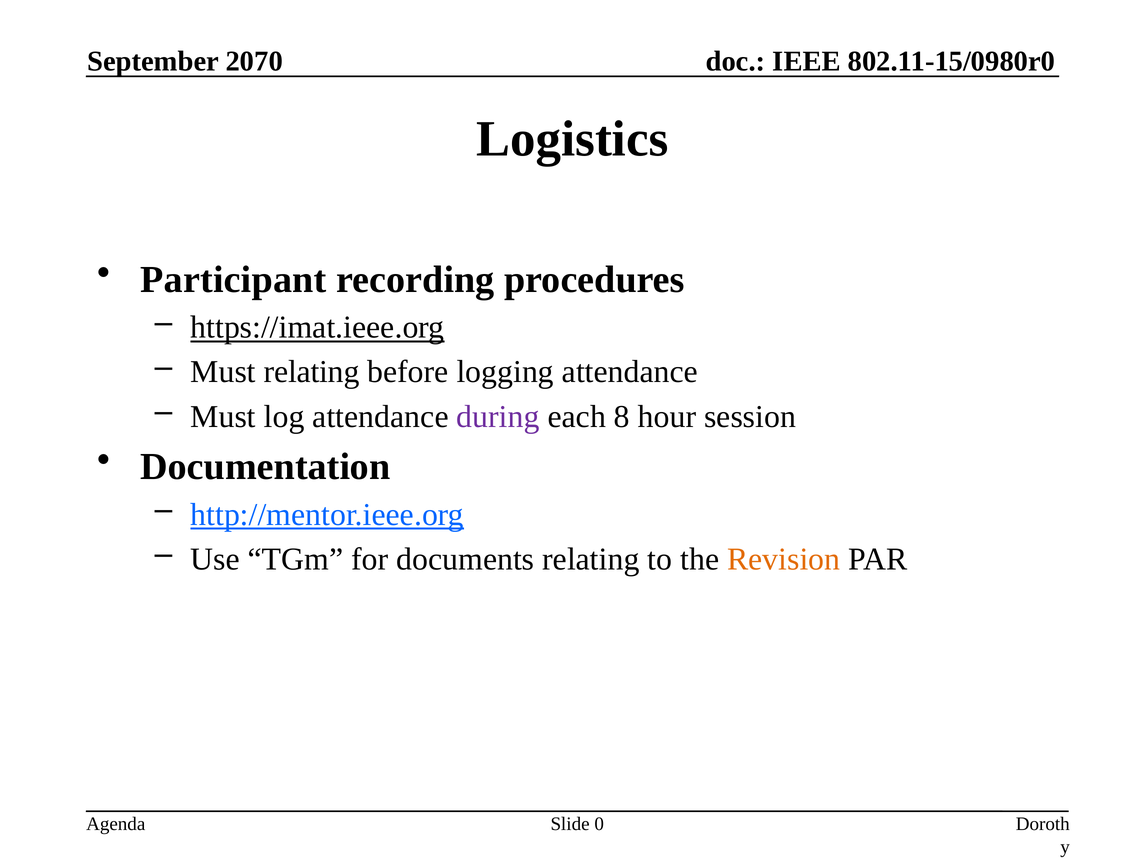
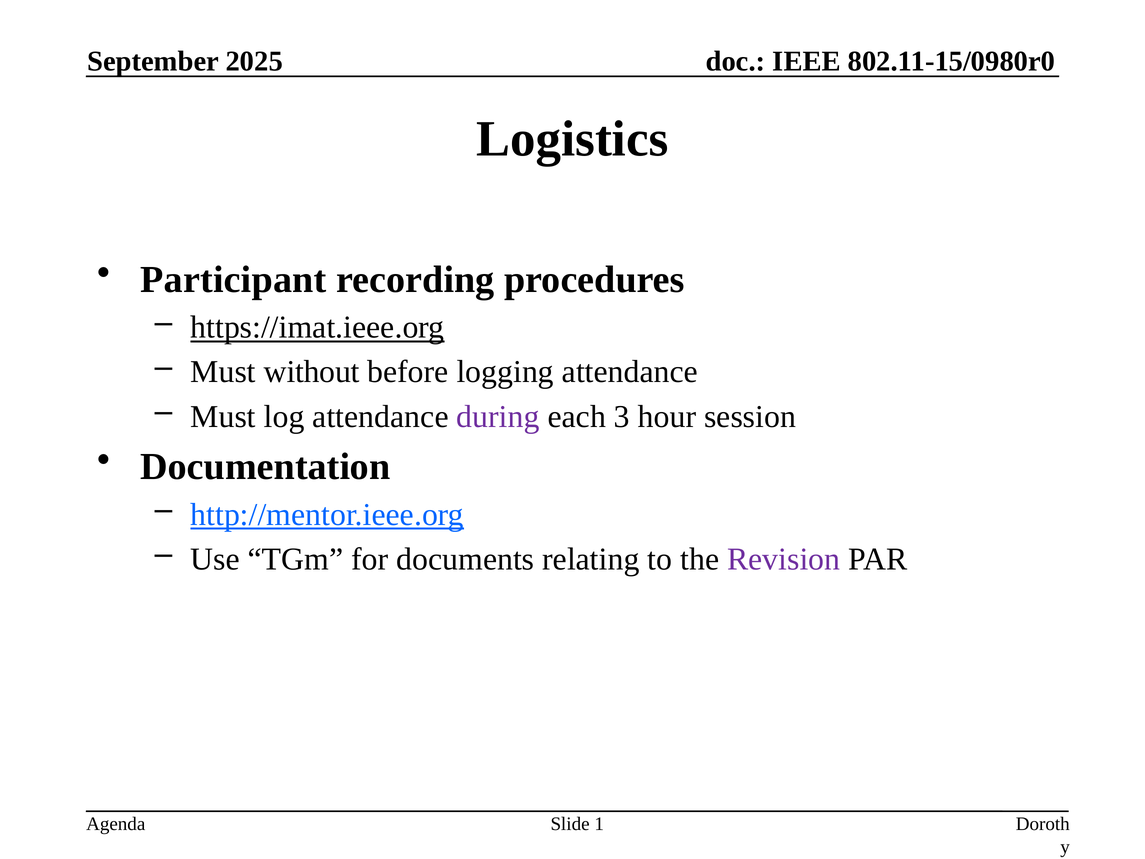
2070: 2070 -> 2025 (254, 61)
Must relating: relating -> without (312, 372)
8: 8 -> 3 (622, 416)
Revision colour: orange -> purple (784, 559)
0: 0 -> 1 (599, 824)
